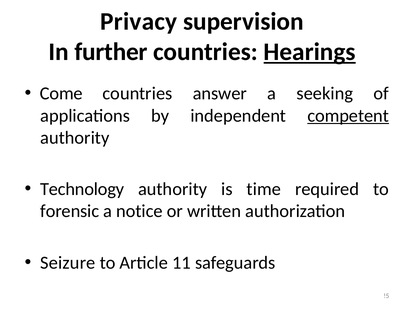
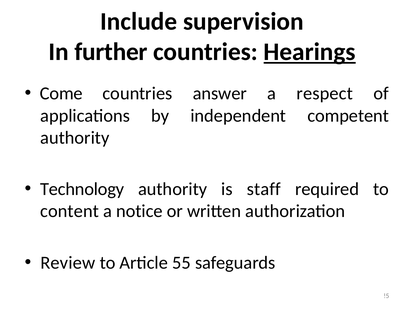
Privacy: Privacy -> Include (139, 22)
seeking: seeking -> respect (325, 94)
competent underline: present -> none (348, 116)
time: time -> staff (264, 189)
forensic: forensic -> content (70, 212)
Seizure: Seizure -> Review (68, 263)
11: 11 -> 55 (182, 263)
